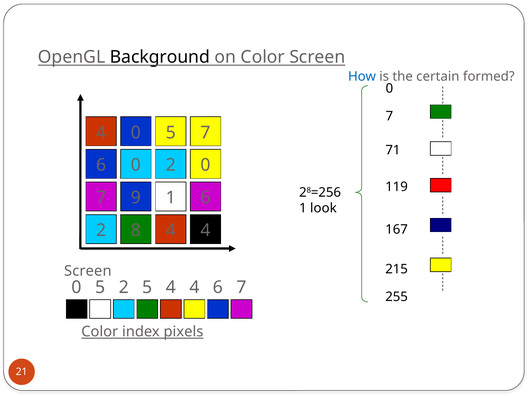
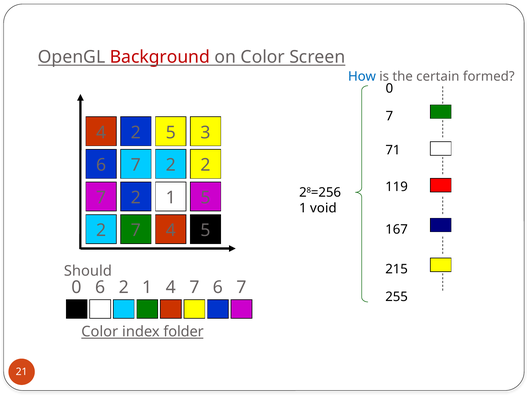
Background colour: black -> red (160, 57)
4 0: 0 -> 2 (136, 133)
5 7: 7 -> 3 (206, 133)
0: 0 -> 7 (136, 165)
2 0: 0 -> 2 (206, 165)
9: 9 -> 2 (136, 198)
1 6: 6 -> 5 (206, 198)
look: look -> void (323, 208)
8: 8 -> 7 (136, 230)
4: 4 -> 5 (206, 230)
Screen: Screen -> Should (88, 271)
5: 5 -> 6 (100, 287)
5: 5 -> 1 (147, 287)
4: 4 -> 7 (194, 287)
pixels: pixels -> folder (184, 332)
